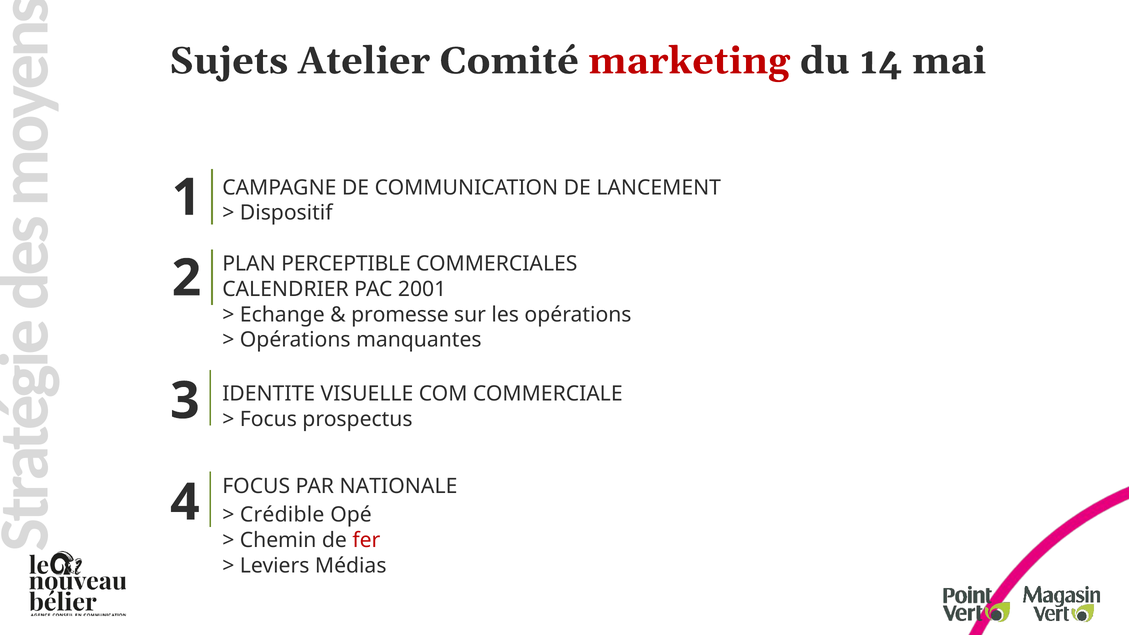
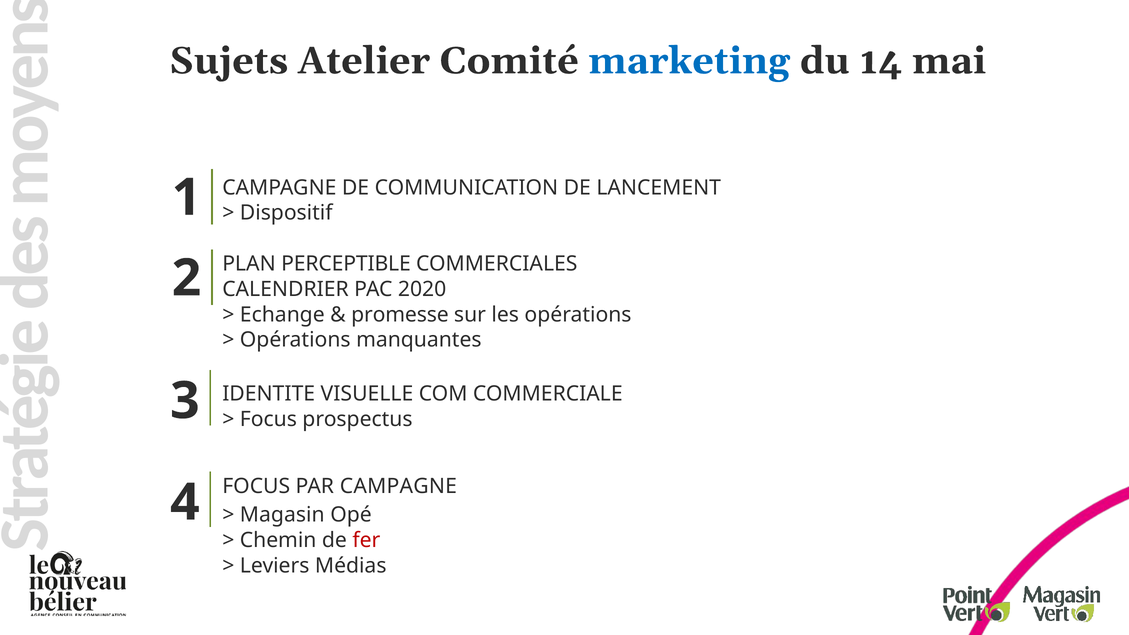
marketing colour: red -> blue (689, 61)
2001: 2001 -> 2020 (422, 289)
PAR NATIONALE: NATIONALE -> CAMPAGNE (398, 486)
Crédible: Crédible -> Magasin (282, 515)
